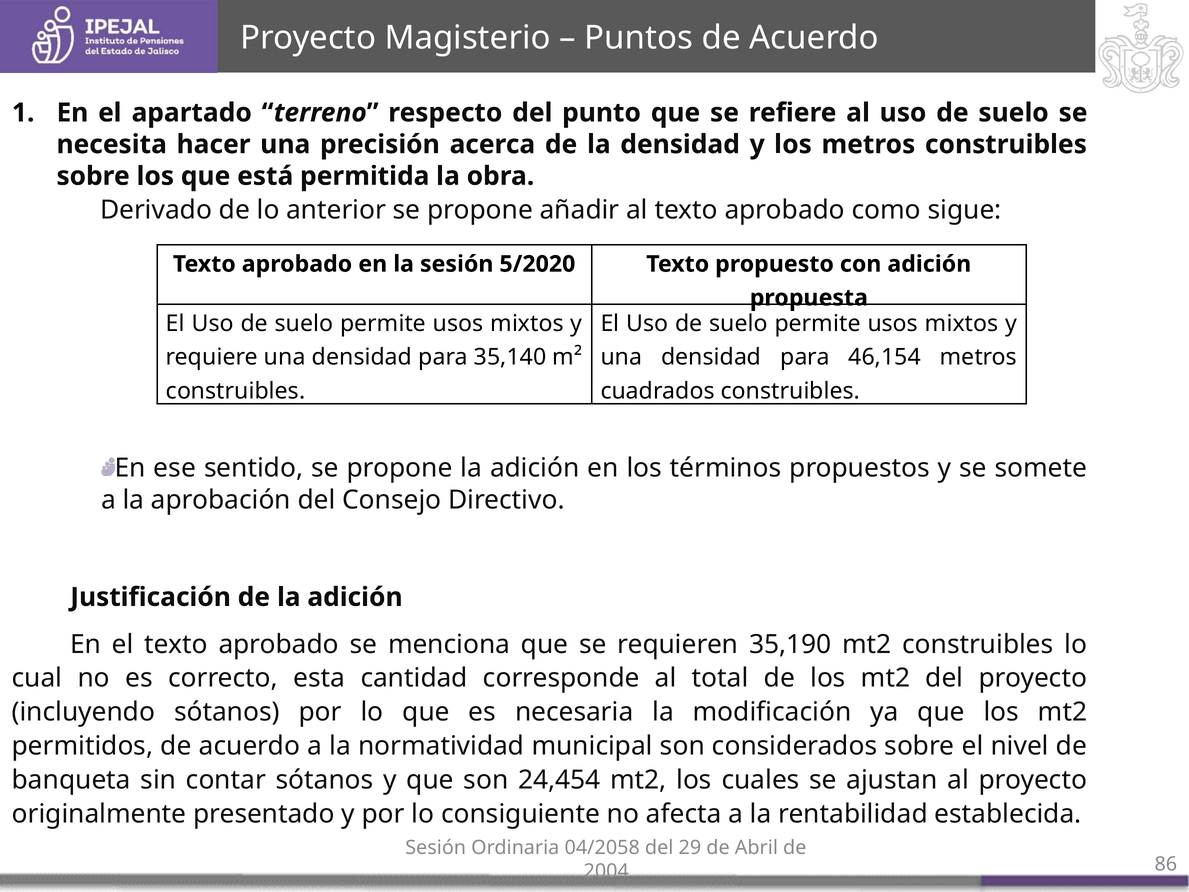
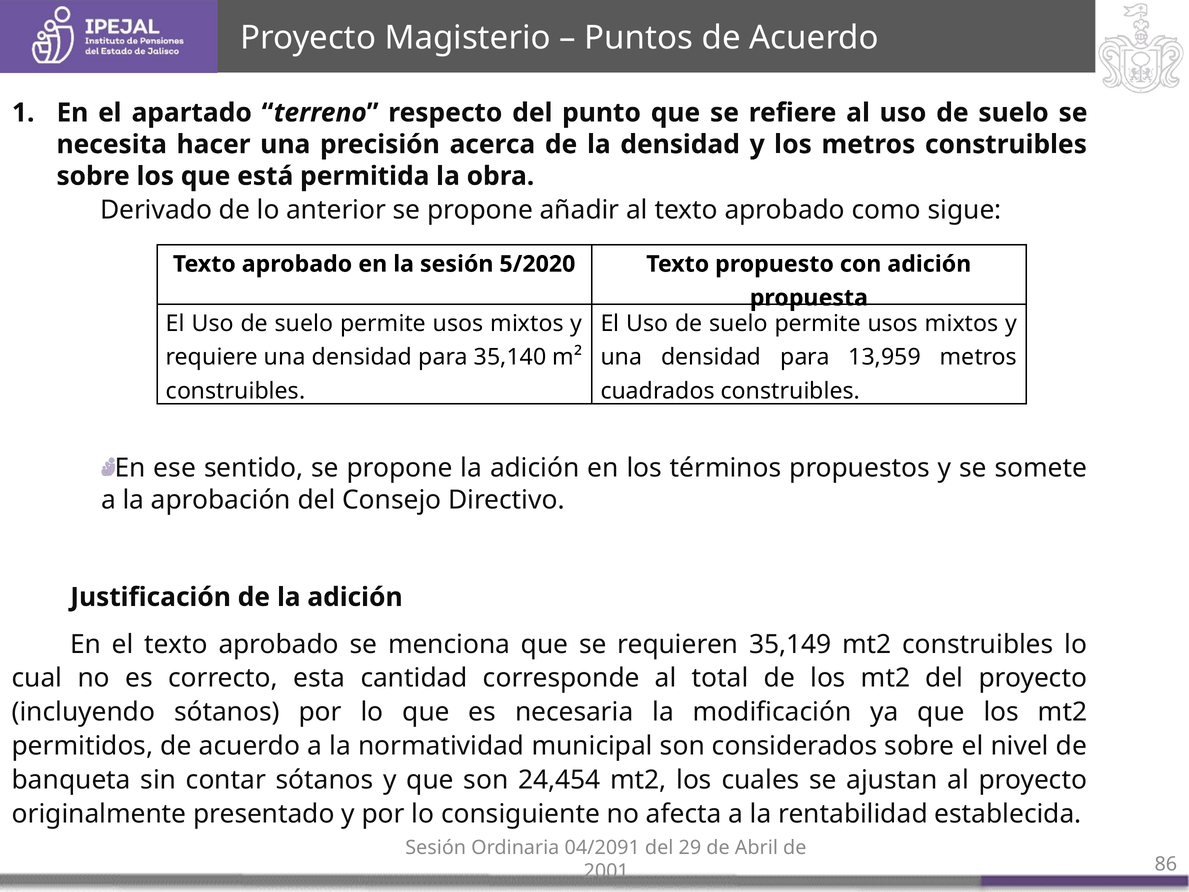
46,154: 46,154 -> 13,959 (885, 357)
35,190: 35,190 -> 35,149 (790, 644)
04/2058: 04/2058 -> 04/2091 (602, 847)
2004: 2004 -> 2001 (606, 871)
